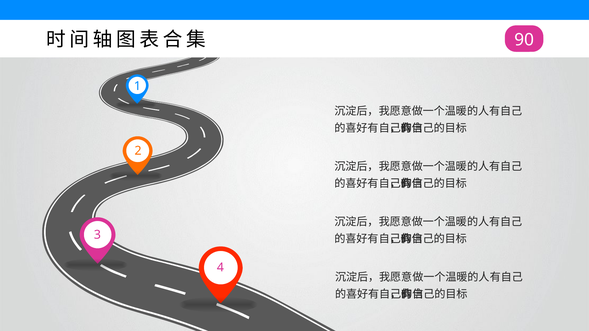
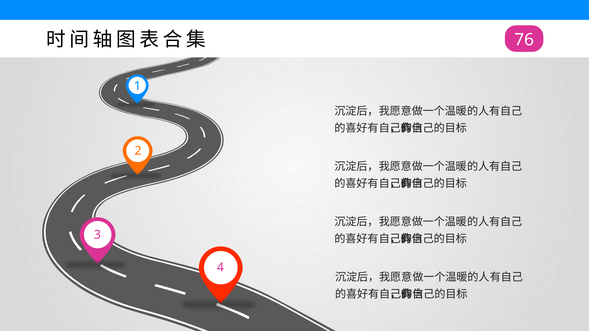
90: 90 -> 76 (524, 40)
